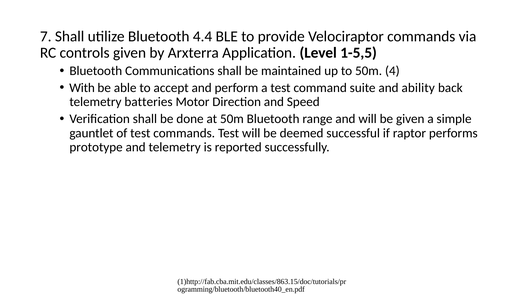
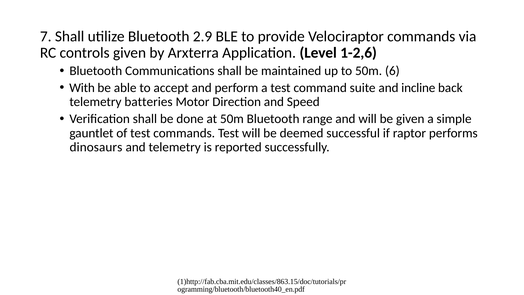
4.4: 4.4 -> 2.9 (203, 36)
1-5,5: 1-5,5 -> 1-2,6 (359, 53)
4: 4 -> 6 (392, 71)
ability: ability -> incline (418, 88)
prototype: prototype -> dinosaurs (96, 147)
